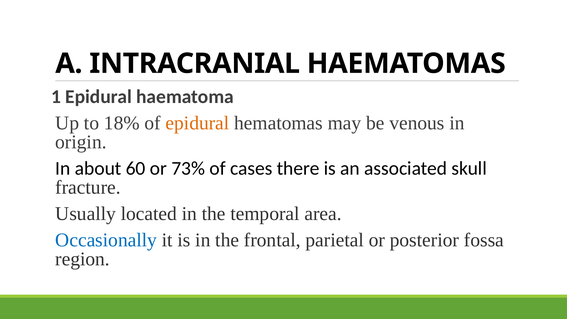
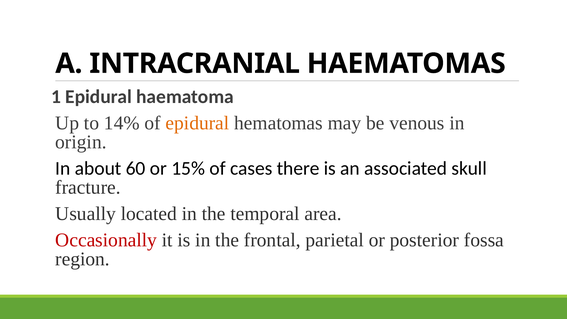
18%: 18% -> 14% (122, 123)
73%: 73% -> 15% (188, 168)
Occasionally colour: blue -> red (106, 240)
